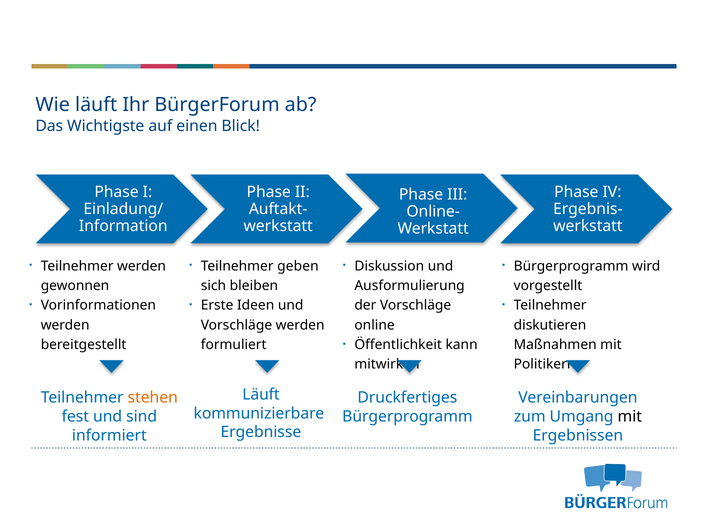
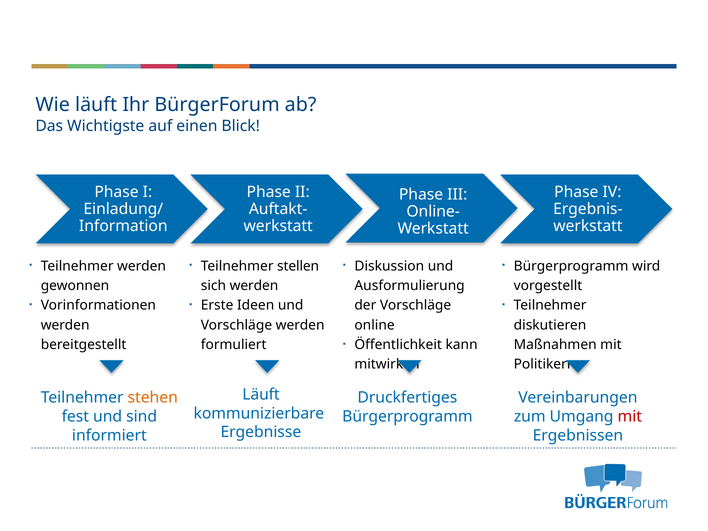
geben: geben -> stellen (298, 266)
sich bleiben: bleiben -> werden (254, 286)
mit colour: black -> red (630, 417)
